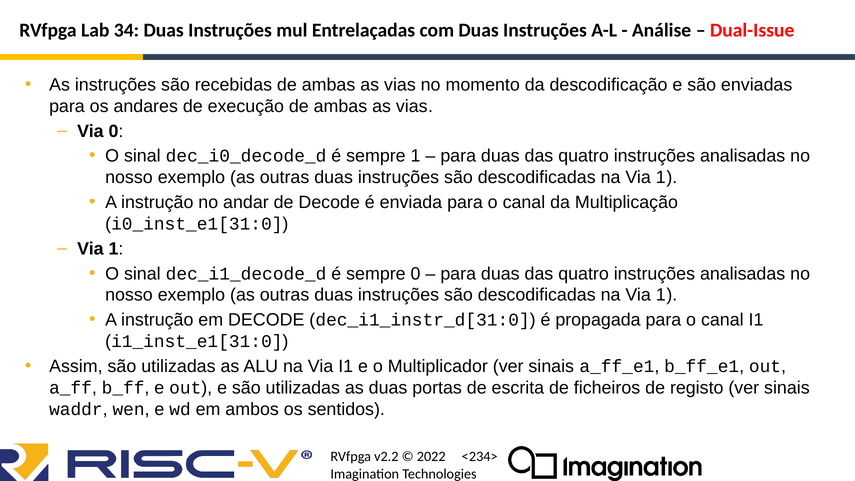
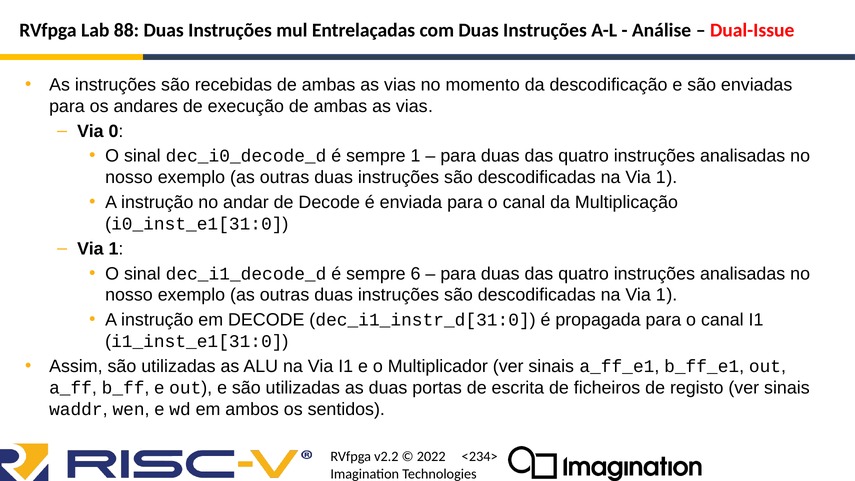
34: 34 -> 88 (126, 30)
sempre 0: 0 -> 6 (415, 274)
